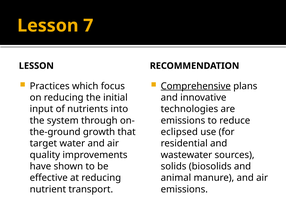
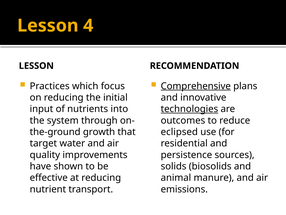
7: 7 -> 4 (88, 26)
technologies underline: none -> present (189, 109)
emissions: emissions -> outcomes (183, 120)
wastewater: wastewater -> persistence (186, 155)
